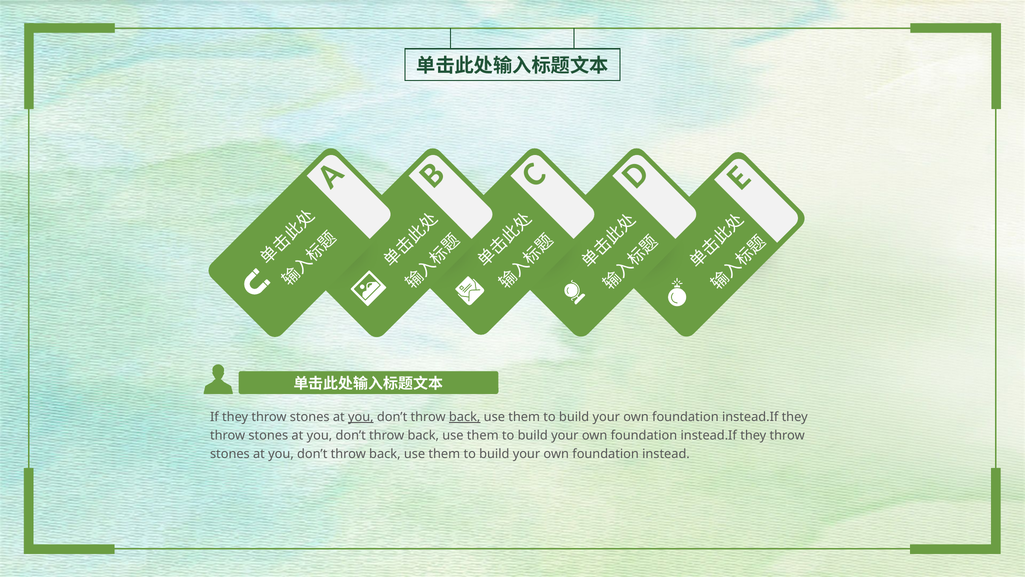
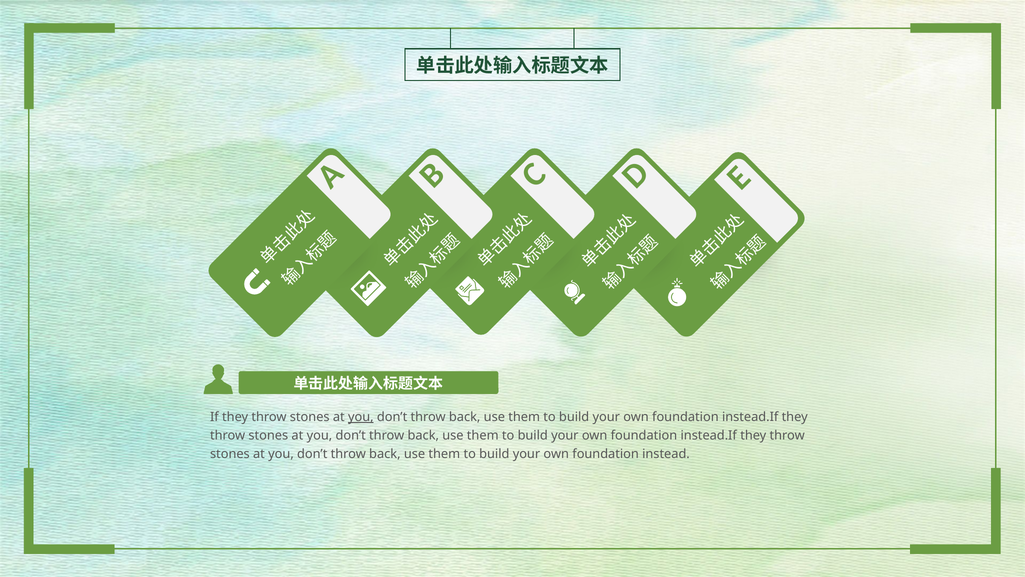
back underline: present -> none (465, 417)
